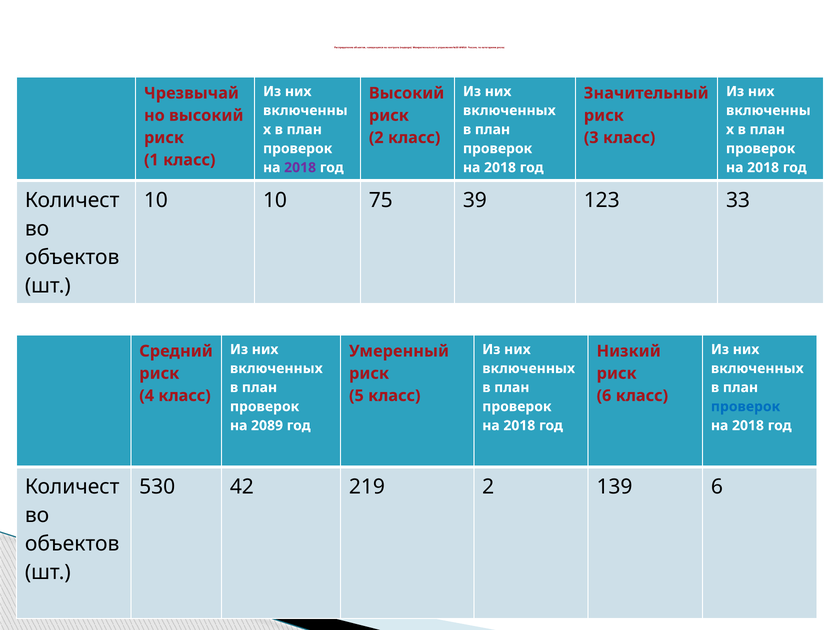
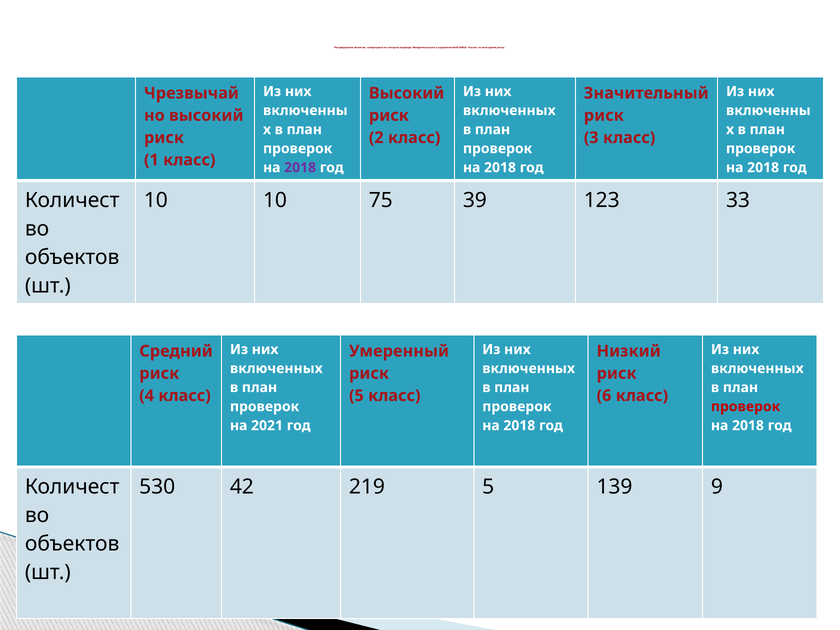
проверок colour: blue -> red (746, 407)
2089: 2089 -> 2021 (267, 426)
219 2: 2 -> 5 (488, 487)
139 6: 6 -> 9 (717, 487)
